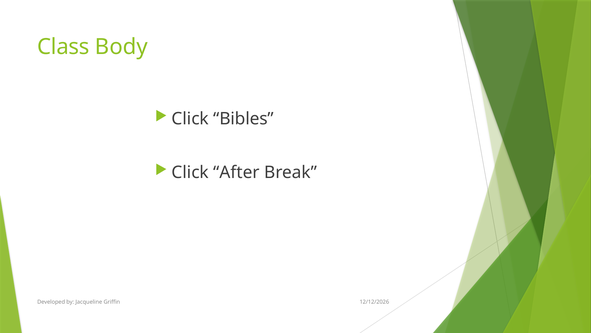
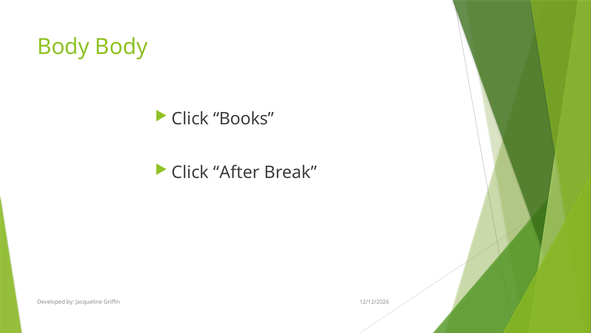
Class: Class -> Body (63, 47)
Bibles: Bibles -> Books (244, 118)
